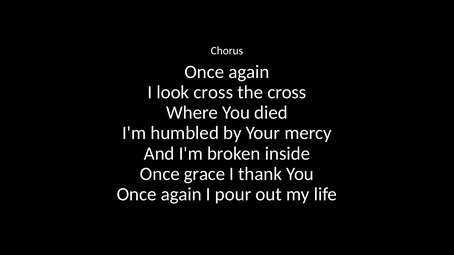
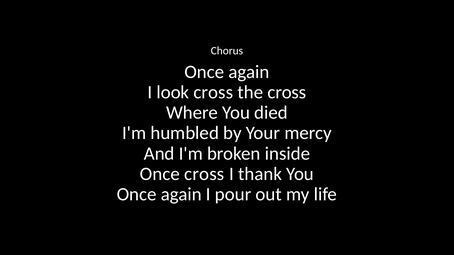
Once grace: grace -> cross (204, 174)
